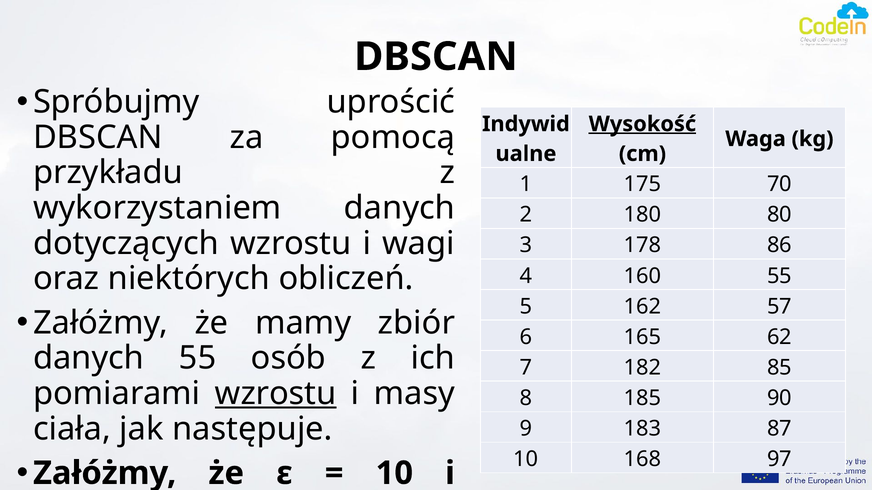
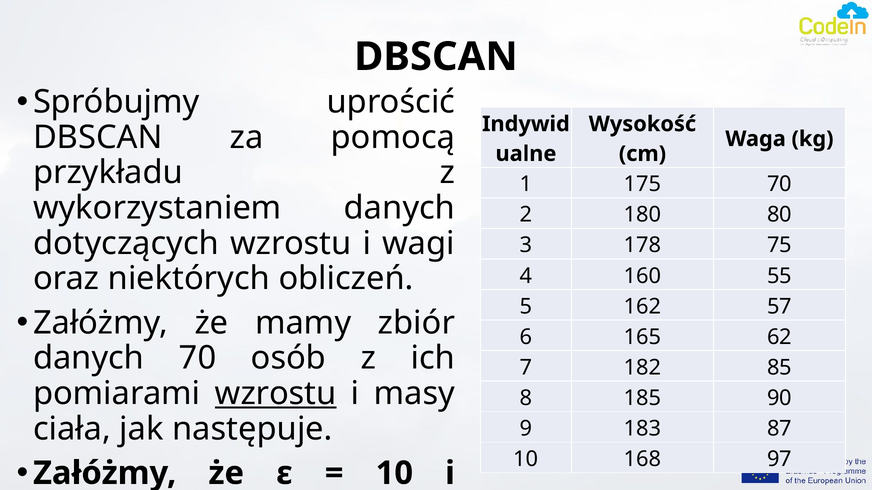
Wysokość underline: present -> none (642, 124)
86: 86 -> 75 (779, 246)
danych 55: 55 -> 70 (198, 359)
